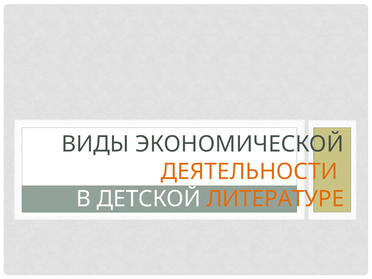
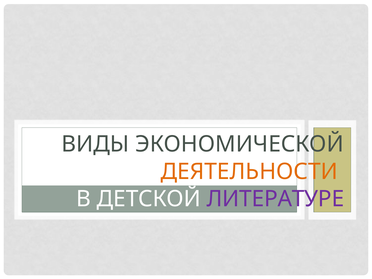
ЛИТЕРАТУРЕ colour: orange -> purple (275, 199)
